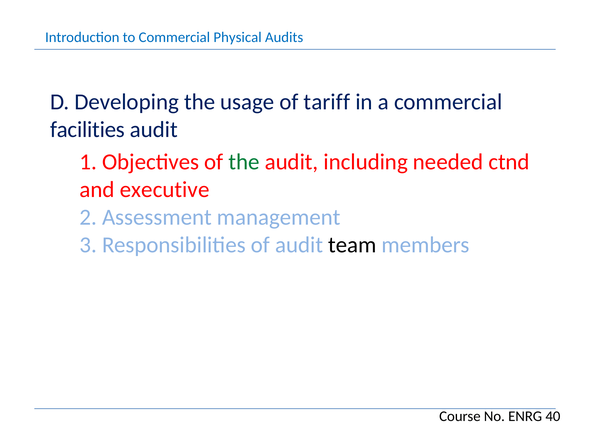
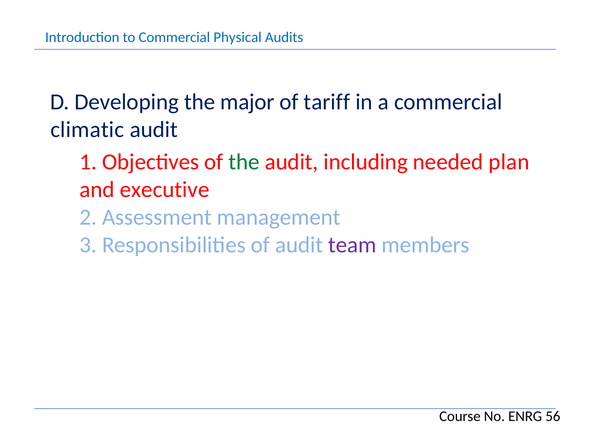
usage: usage -> major (247, 102)
facilities: facilities -> climatic (87, 129)
ctnd: ctnd -> plan (509, 162)
team colour: black -> purple (352, 245)
40: 40 -> 56 (553, 416)
